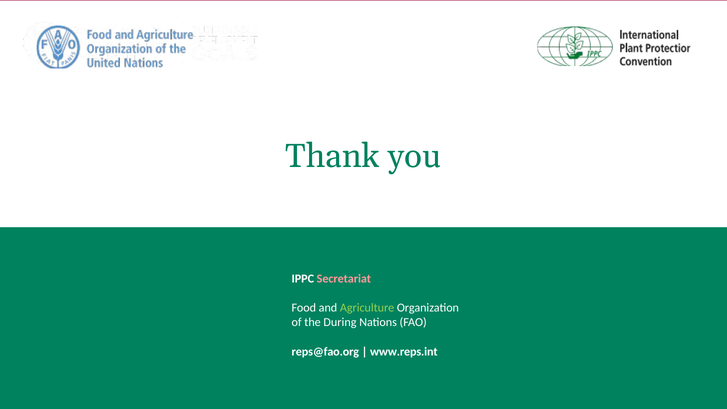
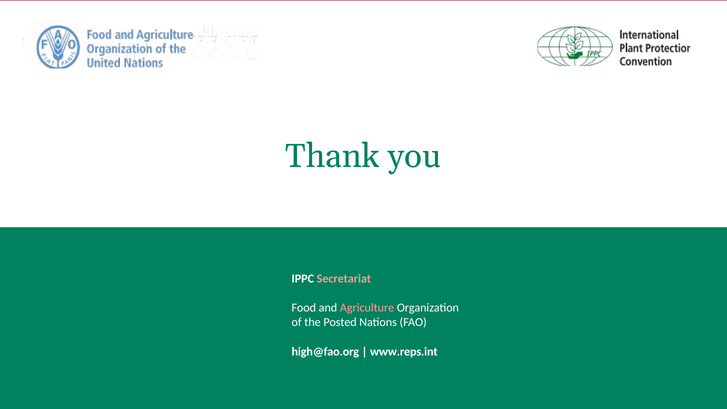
Agriculture colour: light green -> pink (367, 308)
During: During -> Posted (340, 322)
reps@fao.org: reps@fao.org -> high@fao.org (325, 352)
